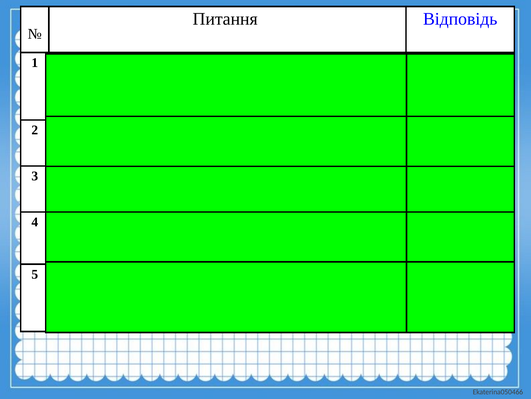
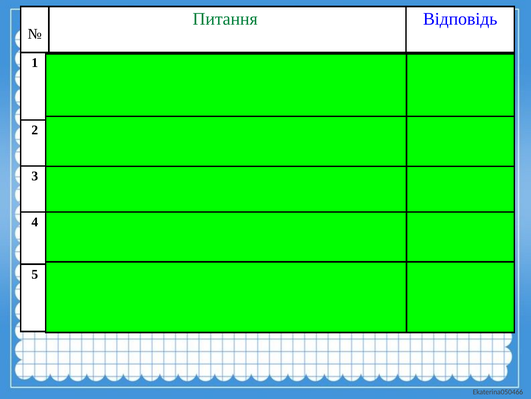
Питання colour: black -> green (225, 19)
